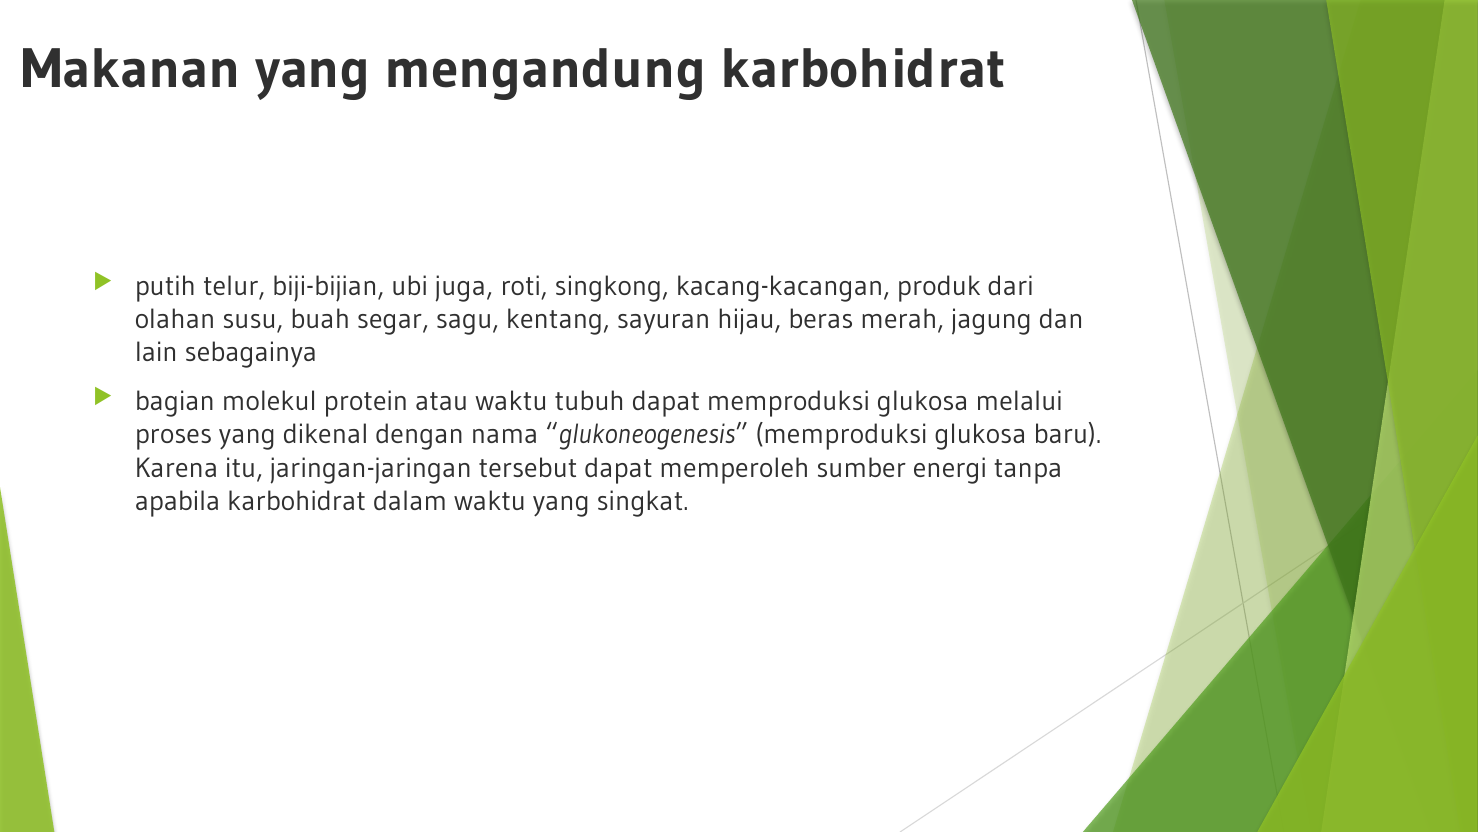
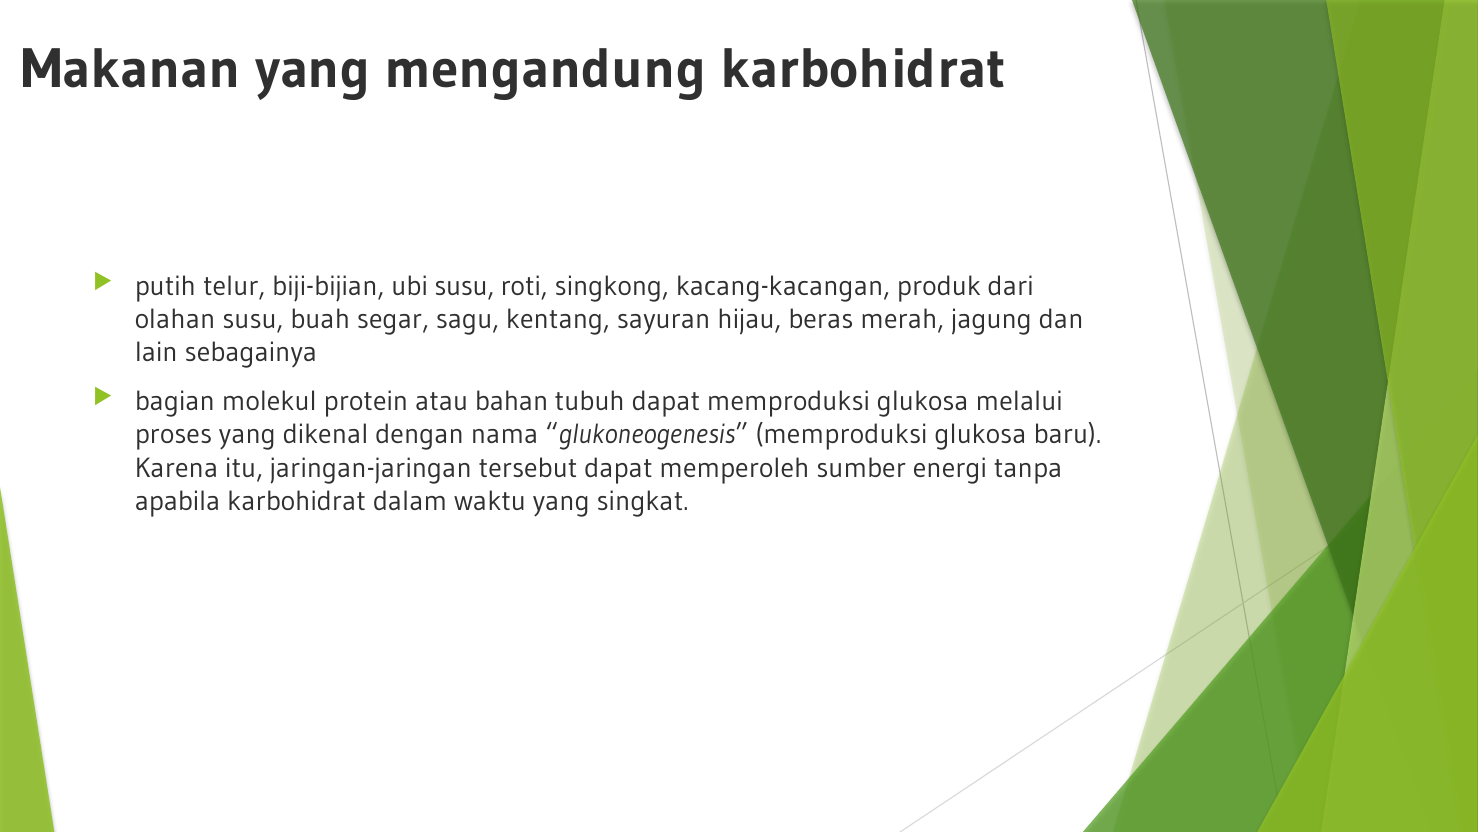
ubi juga: juga -> susu (464, 286)
atau waktu: waktu -> bahan (512, 401)
